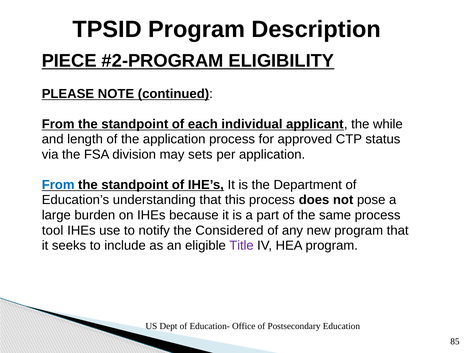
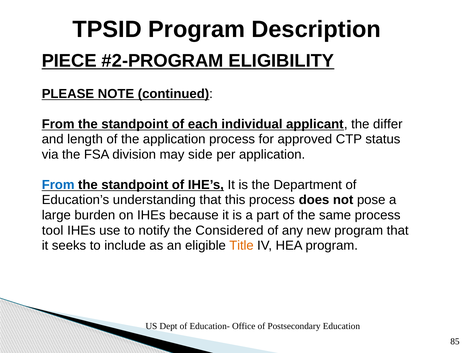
while: while -> differ (388, 124)
sets: sets -> side (200, 155)
Title colour: purple -> orange (241, 246)
